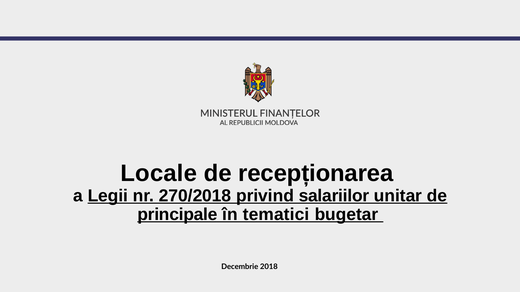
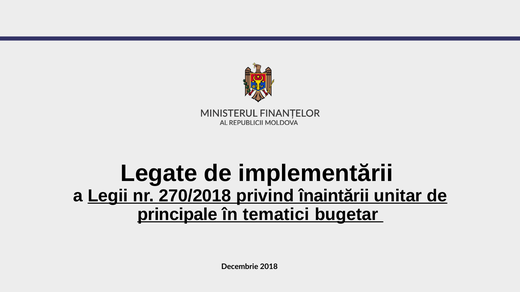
Locale: Locale -> Legate (159, 174)
recepționarea: recepționarea -> implementării (316, 174)
salariilor: salariilor -> înaintării (334, 196)
